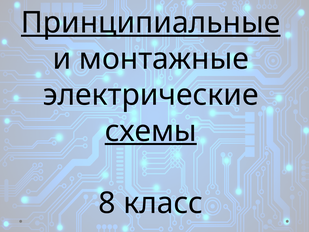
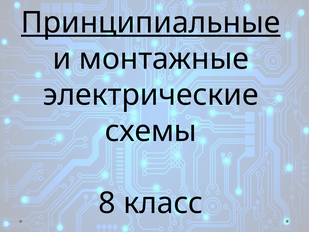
схемы underline: present -> none (151, 131)
